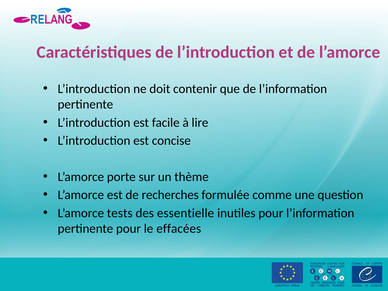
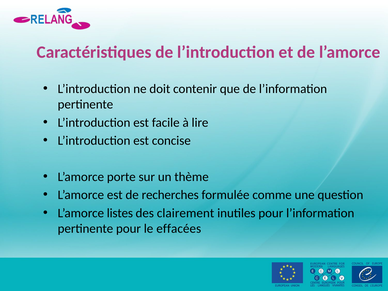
tests: tests -> listes (120, 213)
essentielle: essentielle -> clairement (186, 213)
